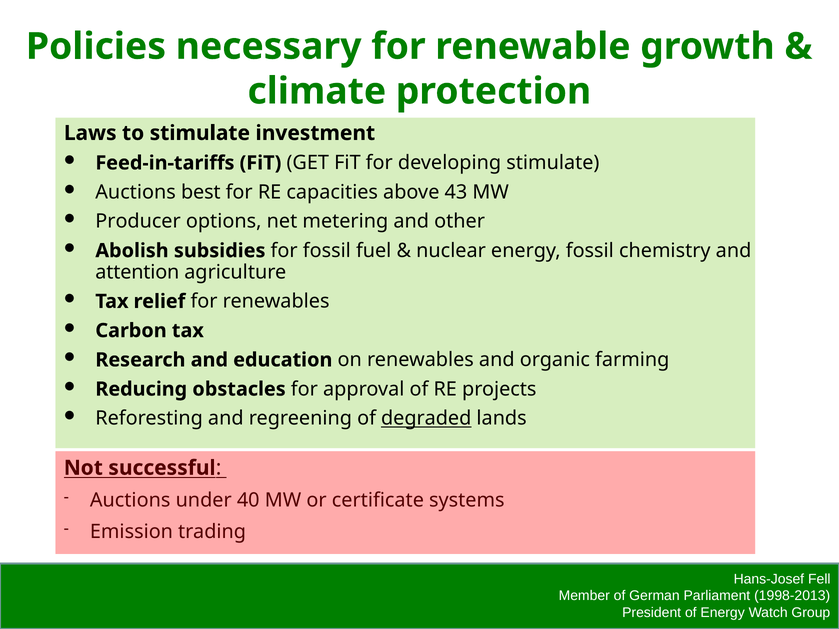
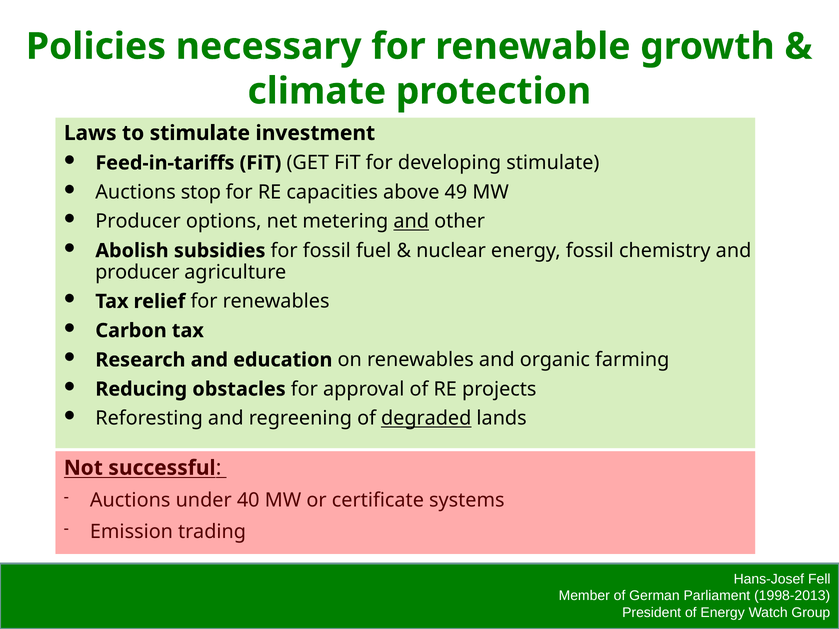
best: best -> stop (201, 192)
43: 43 -> 49 (456, 192)
and underline: none -> present (411, 222)
attention: attention -> producer (137, 272)
